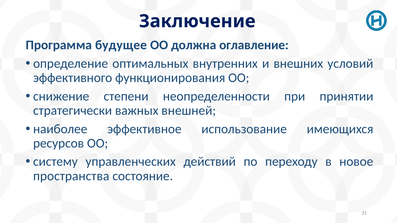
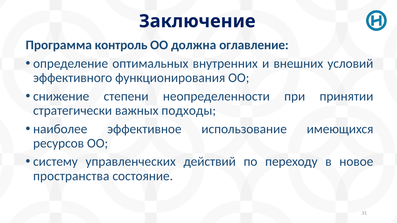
будущее: будущее -> контроль (121, 45)
внешней: внешней -> подходы (189, 111)
